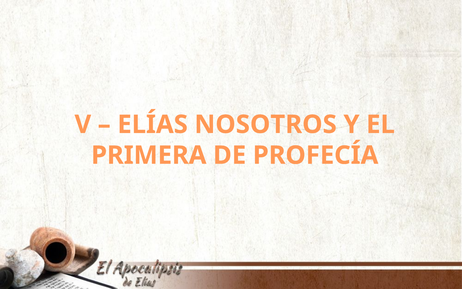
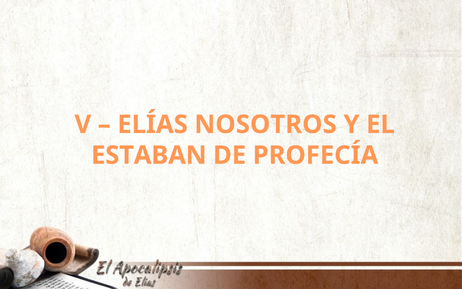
PRIMERA: PRIMERA -> ESTABAN (149, 155)
